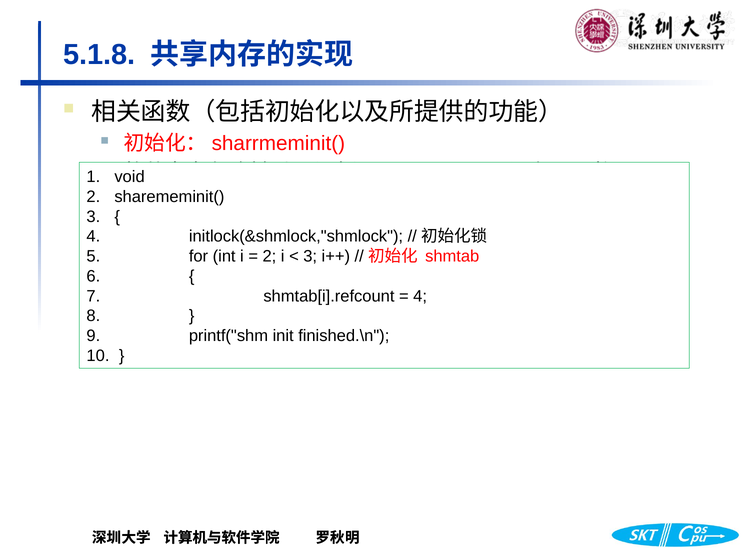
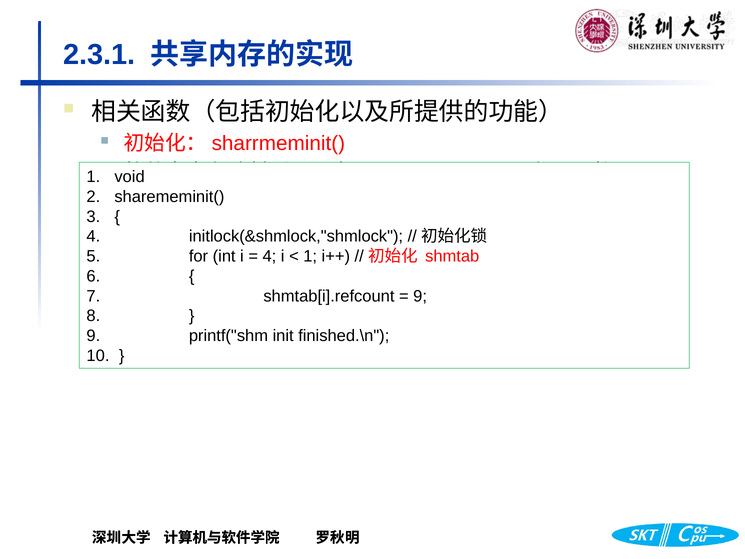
5.1.8: 5.1.8 -> 2.3.1 (99, 55)
2: 2 -> 4 (269, 256)
3: 3 -> 1 (310, 256)
4: 4 -> 9 (420, 296)
